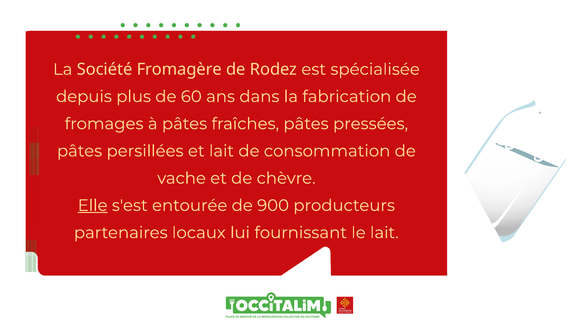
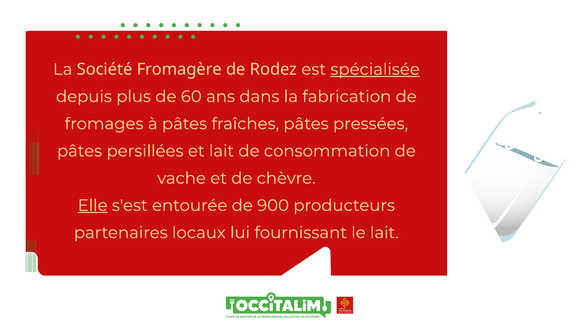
spécialisée underline: none -> present (375, 69)
